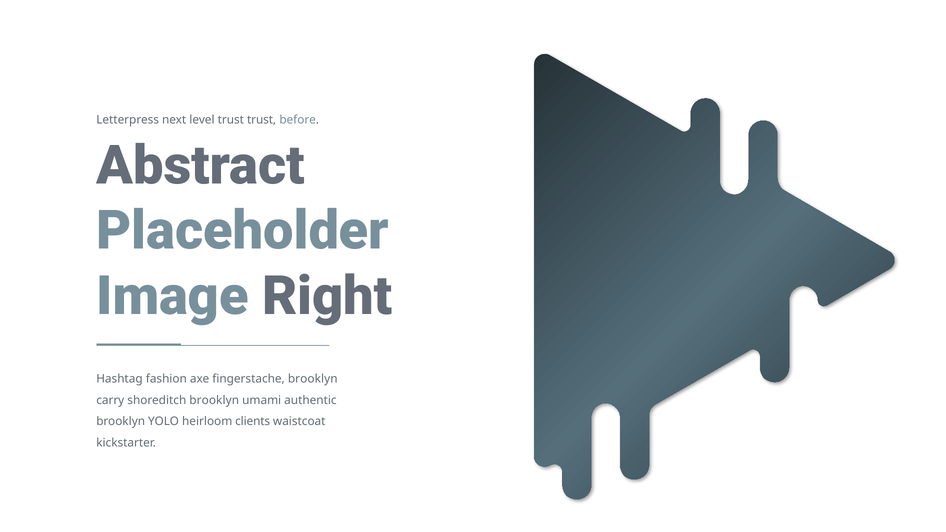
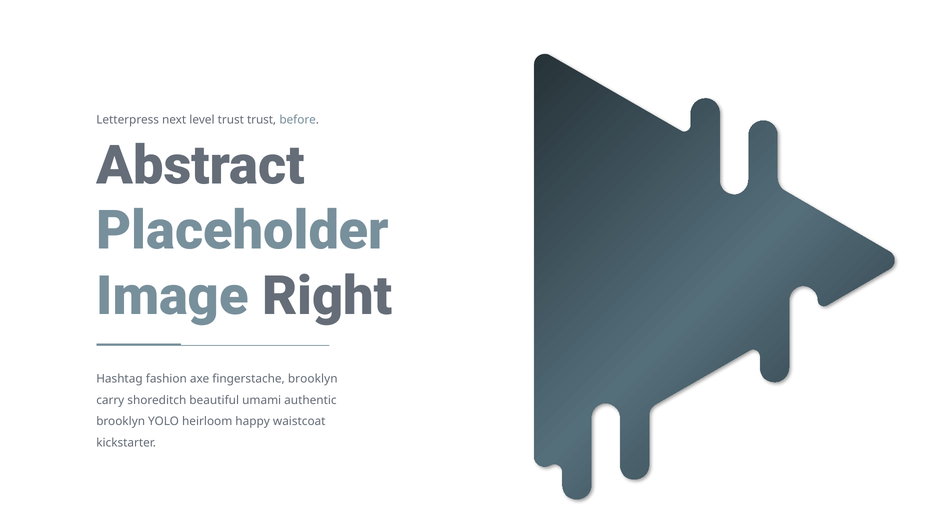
shoreditch brooklyn: brooklyn -> beautiful (214, 400)
clients: clients -> happy (253, 422)
